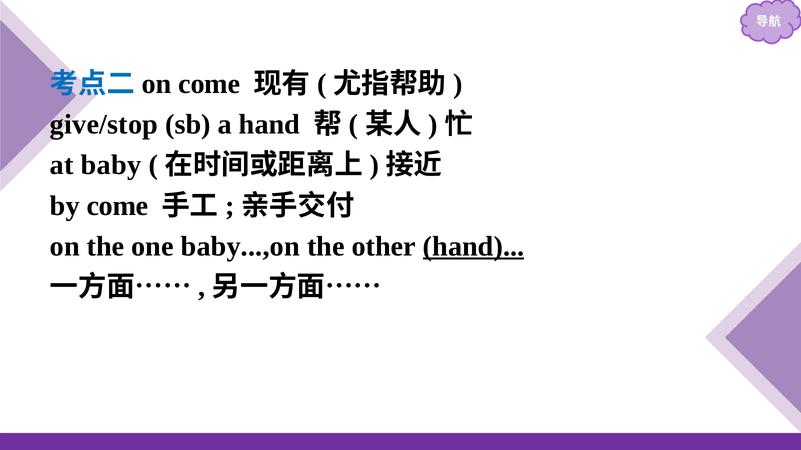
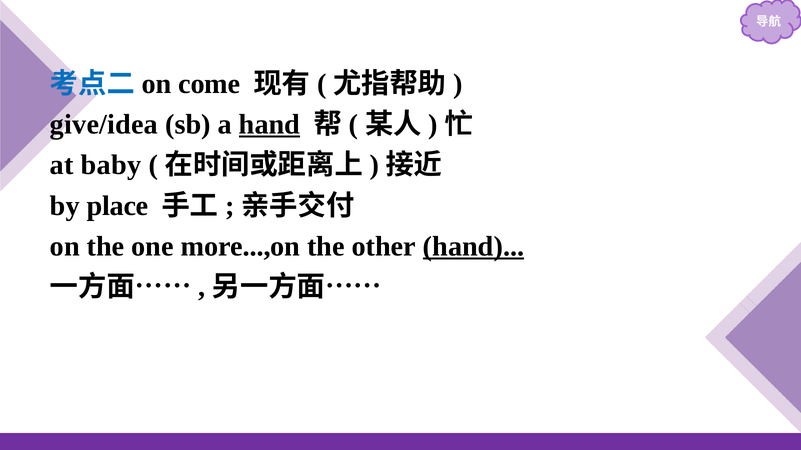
give/stop: give/stop -> give/idea (104, 125)
hand underline: none -> present (270, 125)
by come: come -> place (117, 206)
baby...,on: baby...,on -> more...,on (240, 247)
